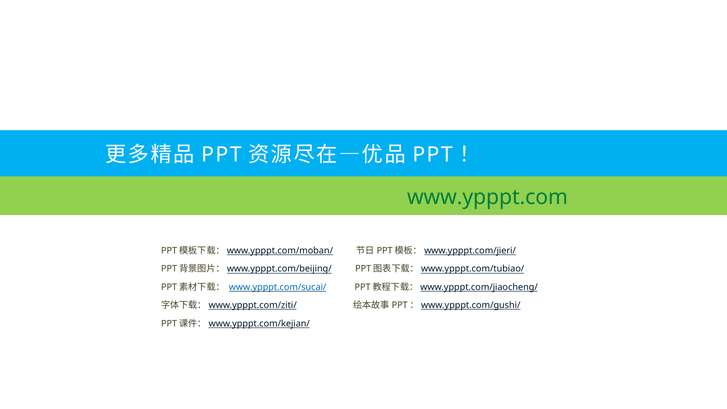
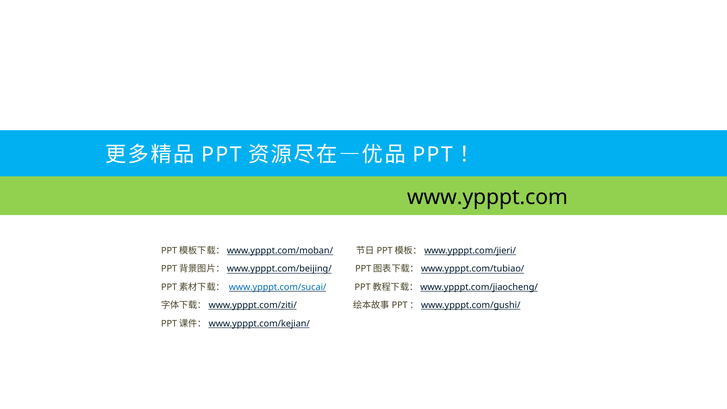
www.ypppt.com colour: green -> black (487, 197)
